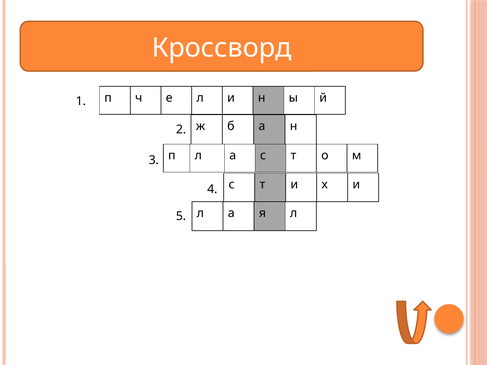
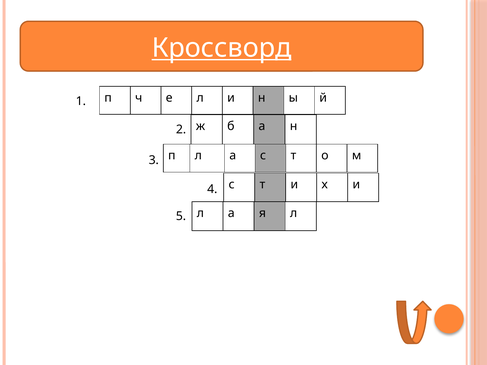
Кроссворд underline: none -> present (222, 48)
